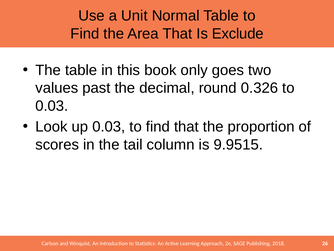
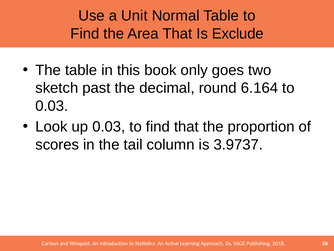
values: values -> sketch (57, 88)
0.326: 0.326 -> 6.164 (259, 88)
9.9515: 9.9515 -> 3.9737 (238, 144)
